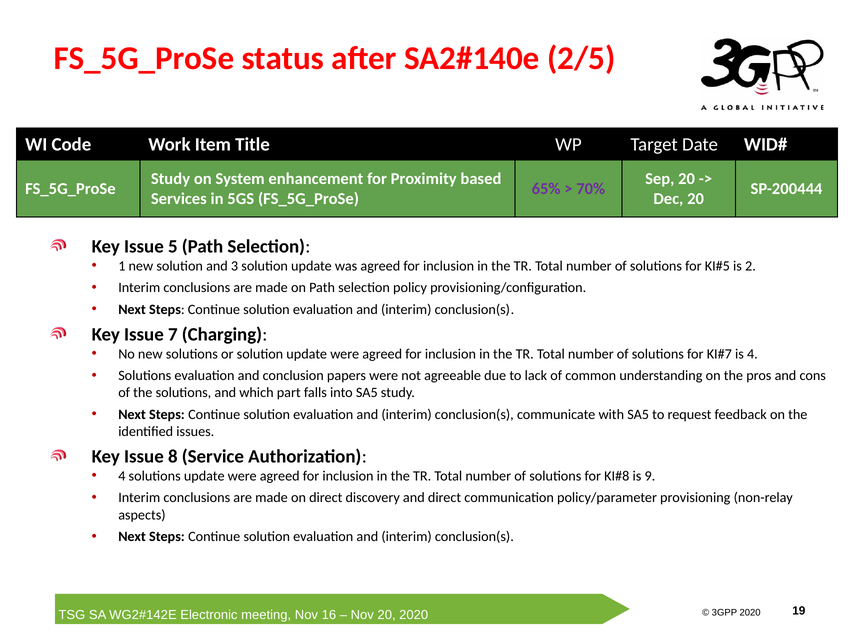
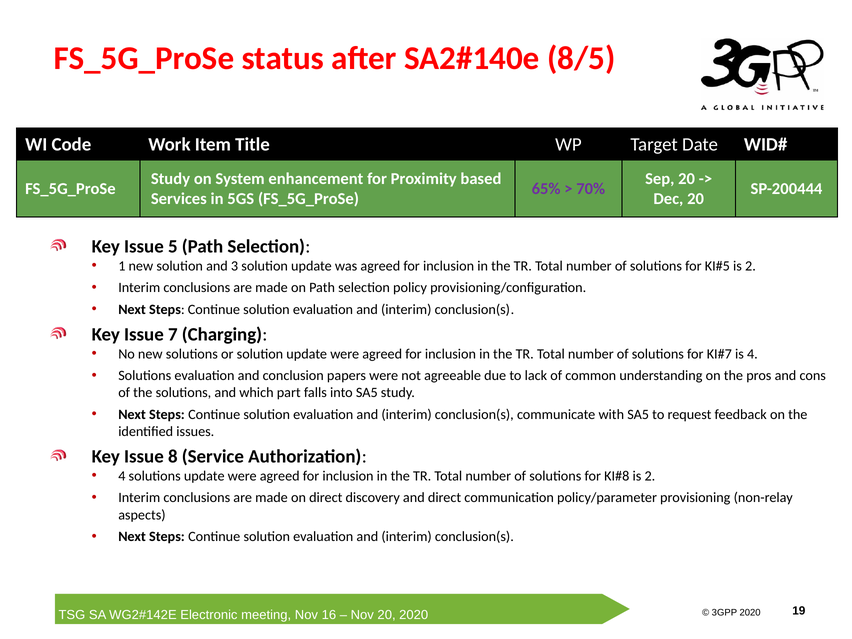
2/5: 2/5 -> 8/5 (581, 58)
9: 9 -> 2 (650, 476)
